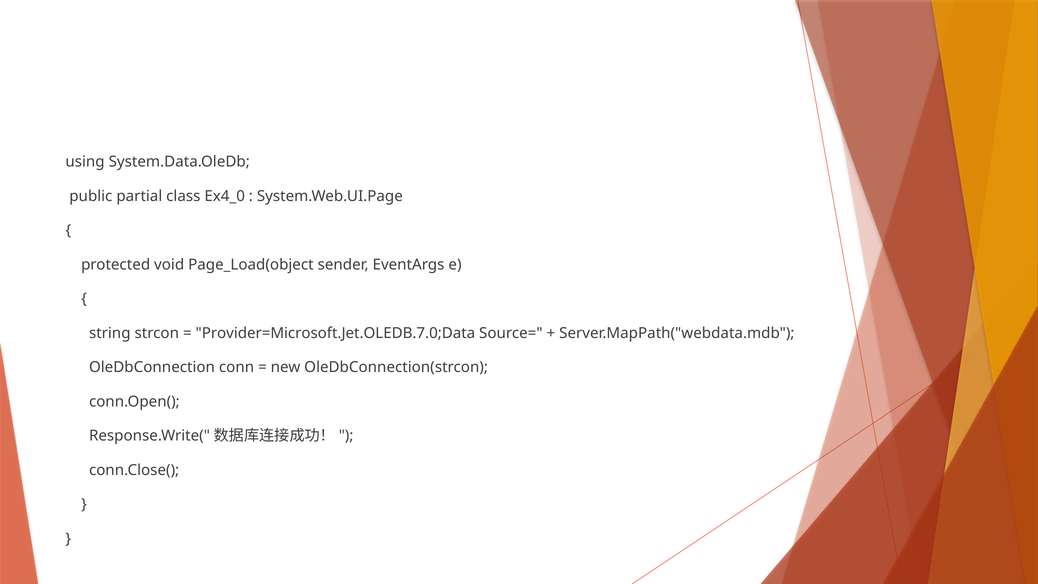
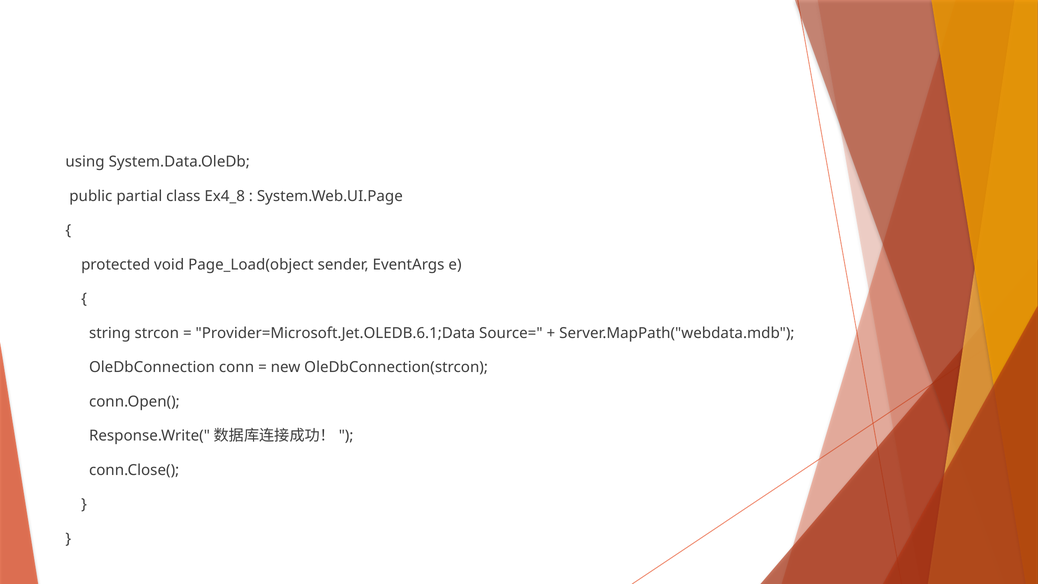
Ex4_0: Ex4_0 -> Ex4_8 (225, 196)
Provider=Microsoft.Jet.OLEDB.7.0;Data: Provider=Microsoft.Jet.OLEDB.7.0;Data -> Provider=Microsoft.Jet.OLEDB.6.1;Data (335, 333)
